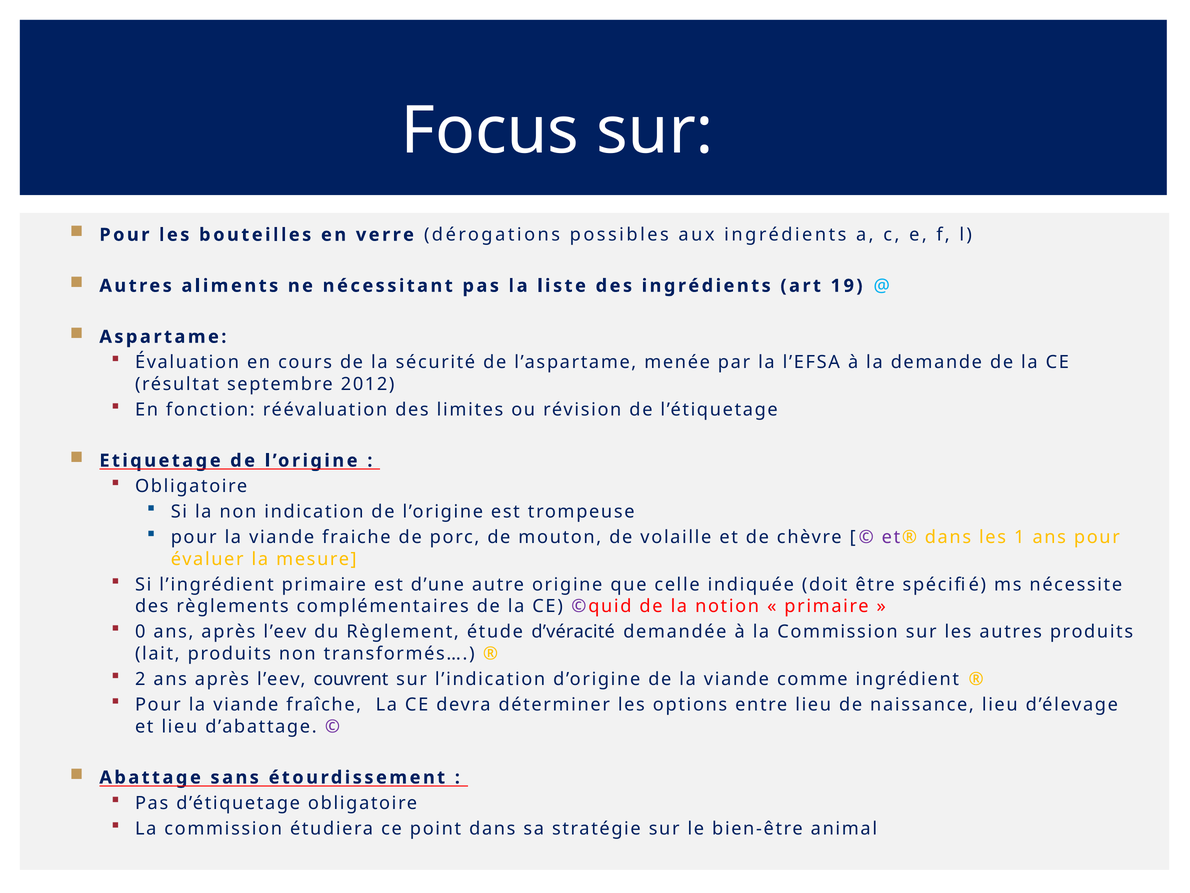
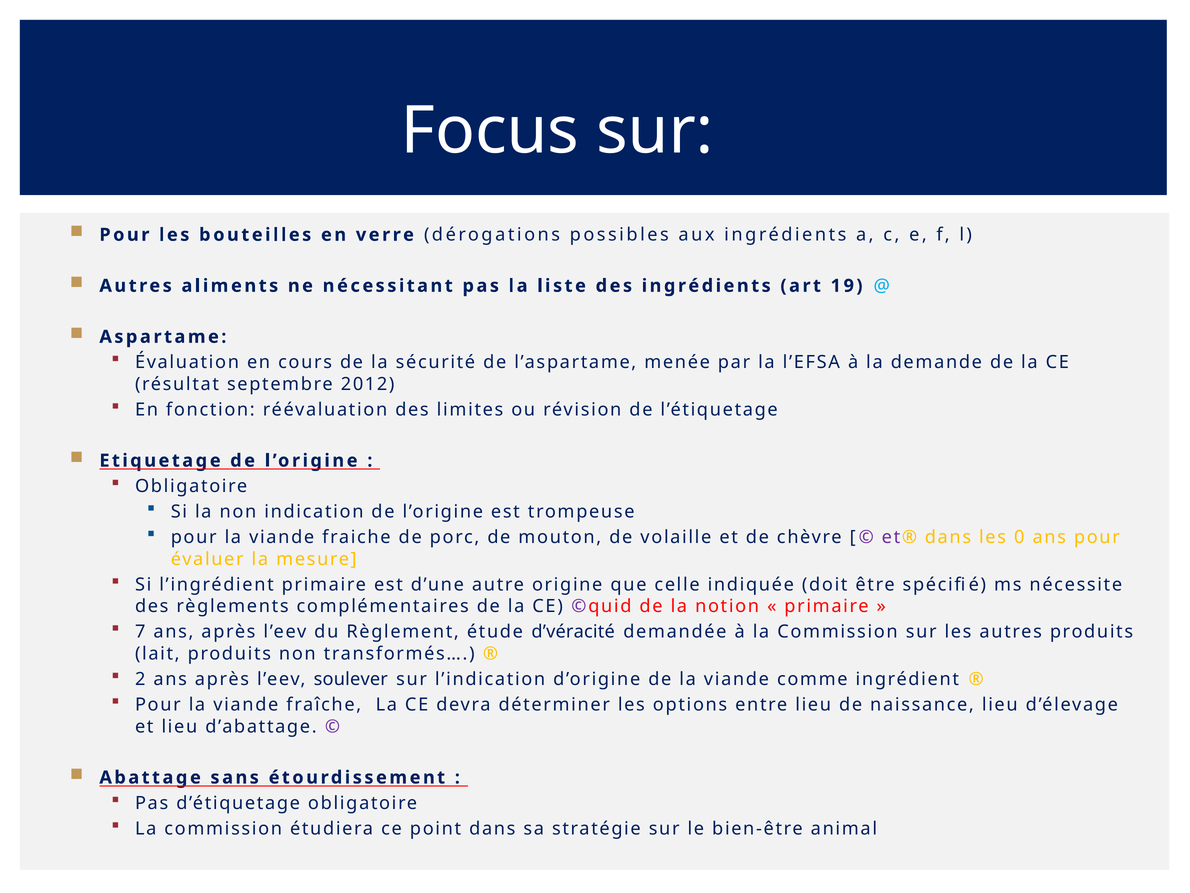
1: 1 -> 0 (1019, 537)
0: 0 -> 7 (140, 631)
couvrent: couvrent -> soulever (351, 679)
